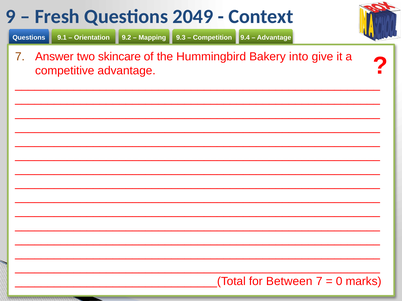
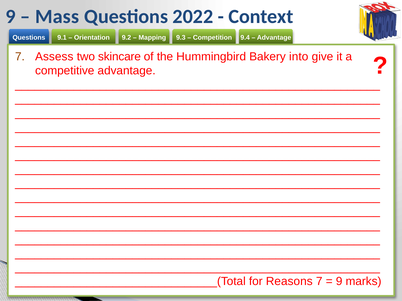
Fresh: Fresh -> Mass (57, 17)
2049: 2049 -> 2022 (193, 17)
Answer: Answer -> Assess (54, 57)
Between: Between -> Reasons (289, 282)
0: 0 -> 9 (339, 282)
